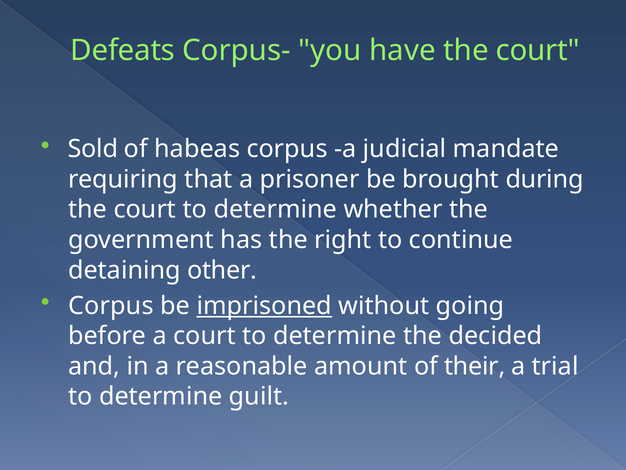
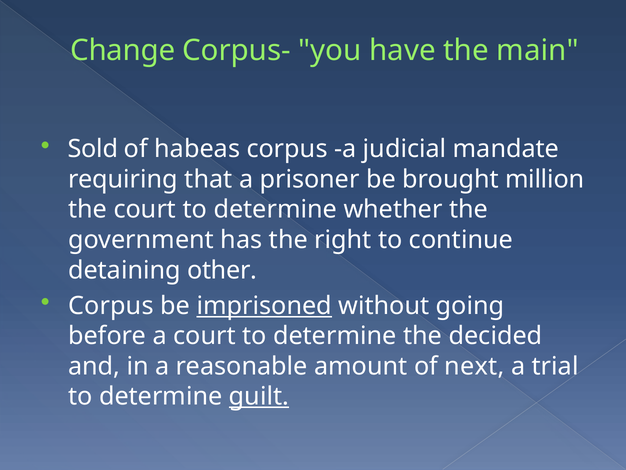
Defeats: Defeats -> Change (123, 51)
have the court: court -> main (538, 51)
during: during -> million (545, 179)
their: their -> next (474, 366)
guilt underline: none -> present (259, 396)
